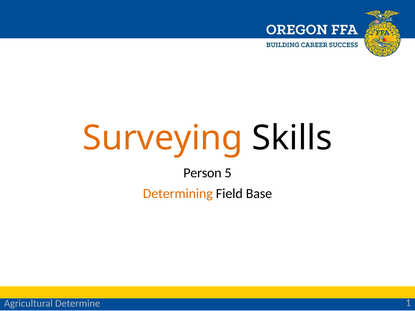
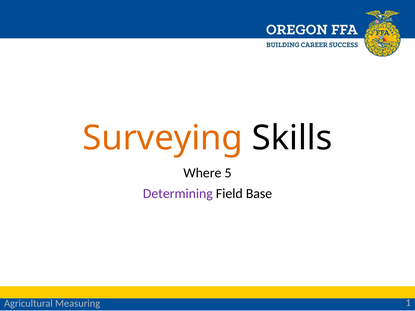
Person: Person -> Where (202, 173)
Determining colour: orange -> purple (178, 194)
Determine: Determine -> Measuring (78, 304)
